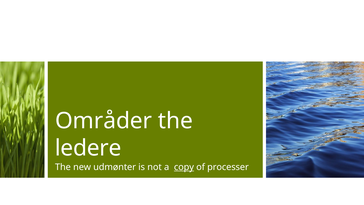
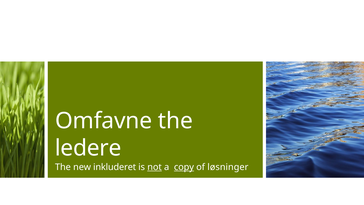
Områder: Områder -> Omfavne (104, 121)
udmønter: udmønter -> inkluderet (115, 167)
not underline: none -> present (155, 167)
processer: processer -> løsninger (228, 167)
